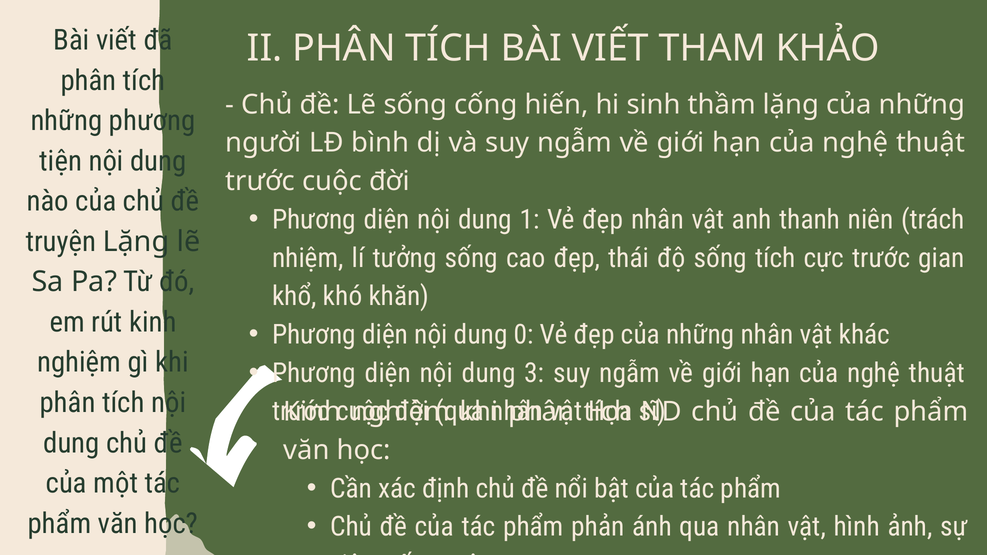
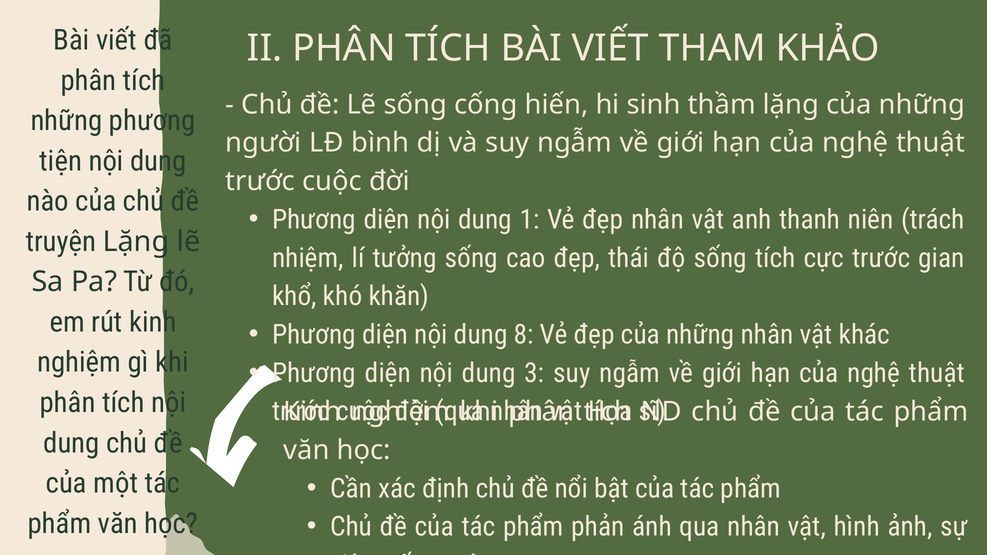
0: 0 -> 8 (524, 335)
